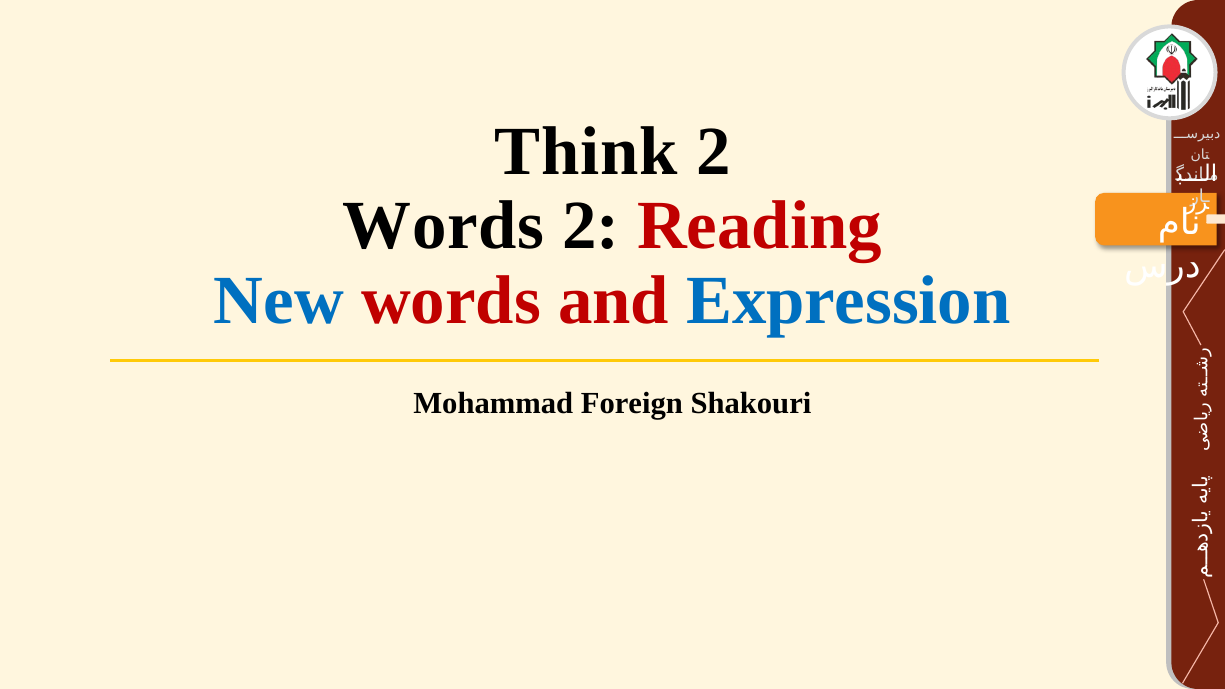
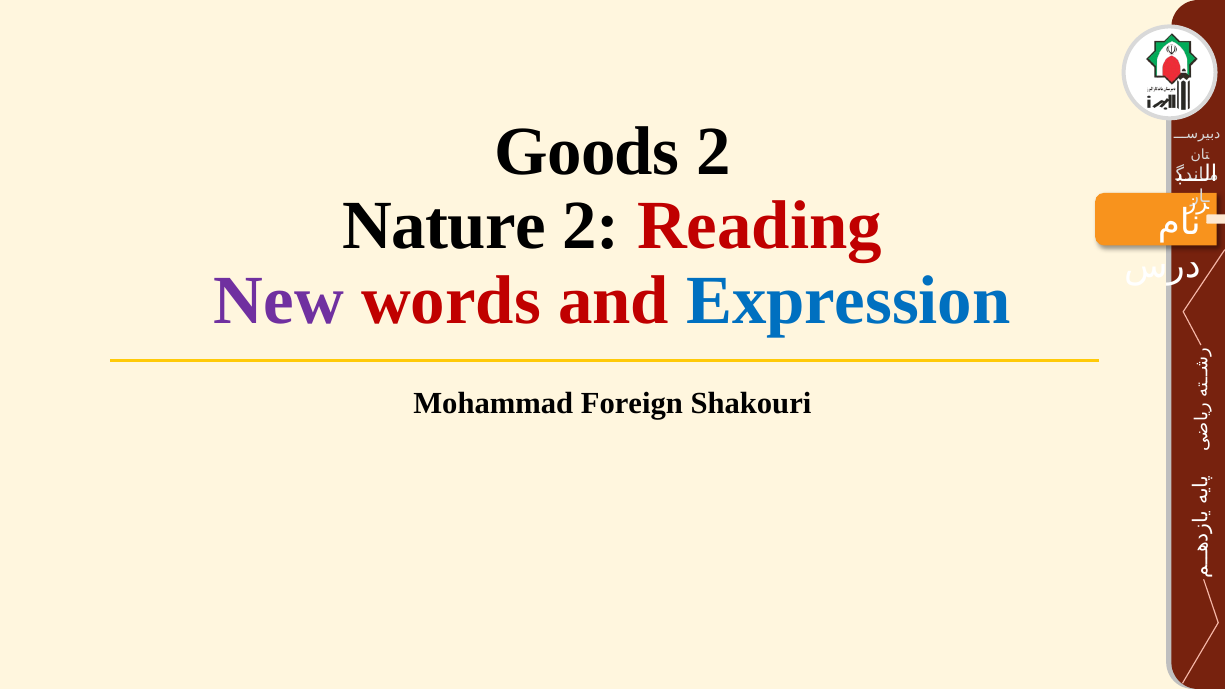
Think: Think -> Goods (587, 152)
Words: Words -> Nature (444, 226)
New colour: blue -> purple (279, 300)
